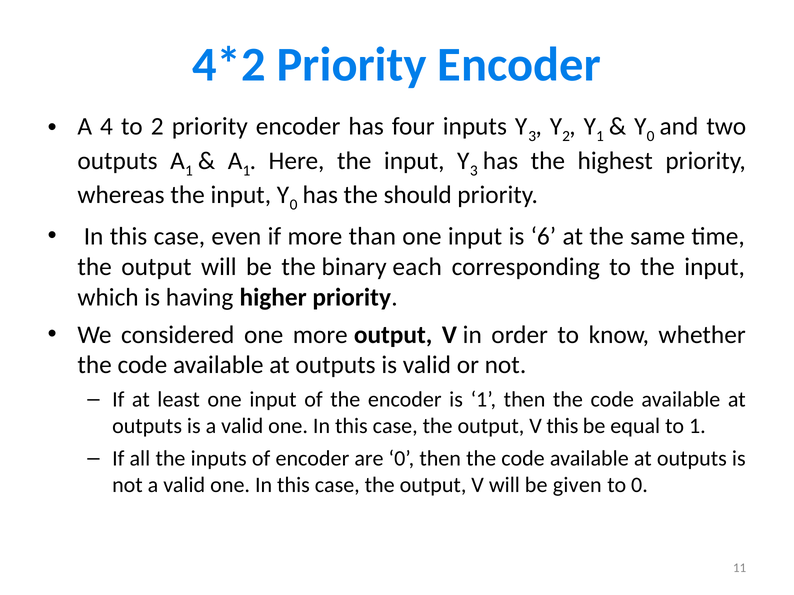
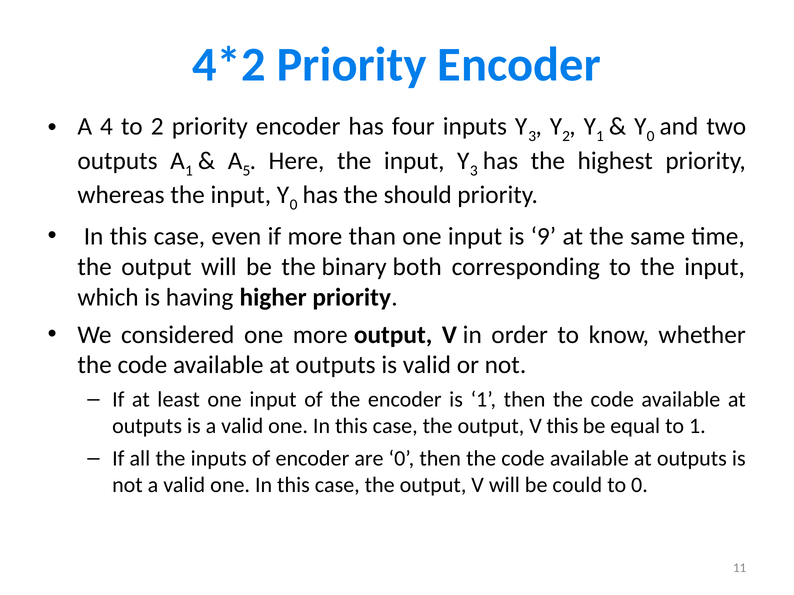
1: 1 -> 5 (246, 171)
6: 6 -> 9 (543, 237)
each: each -> both (417, 267)
given: given -> could (577, 485)
